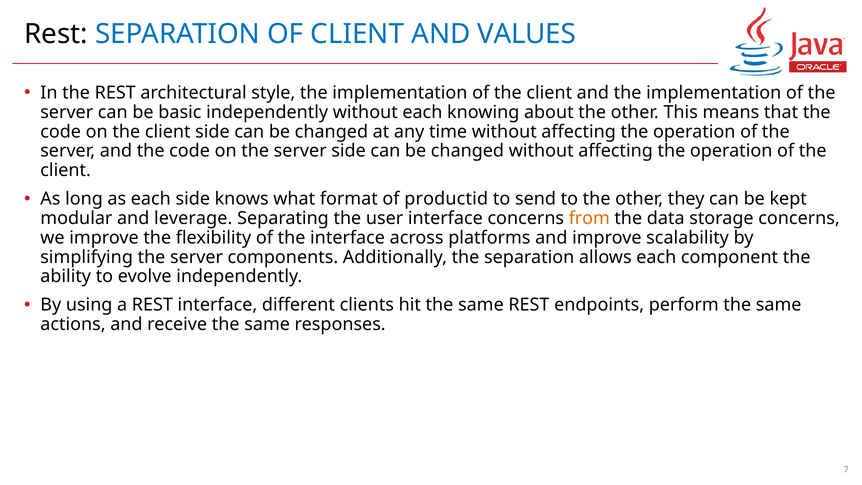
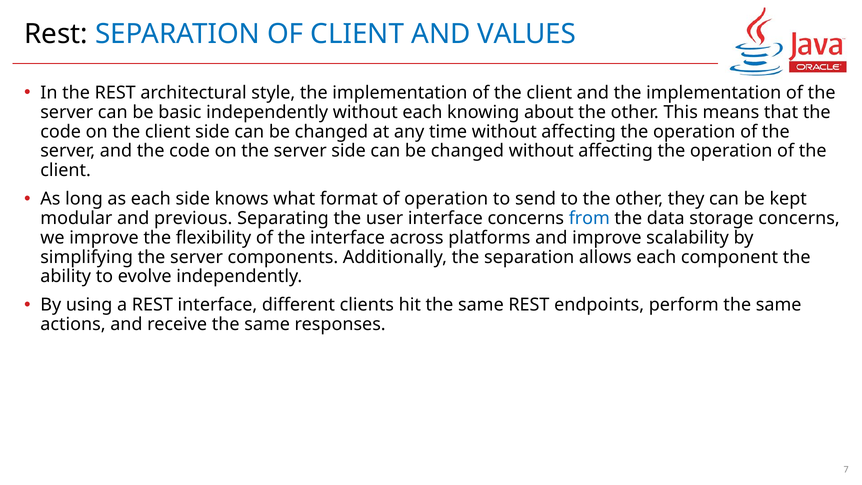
of productid: productid -> operation (446, 199)
leverage: leverage -> previous (193, 218)
from colour: orange -> blue (589, 218)
